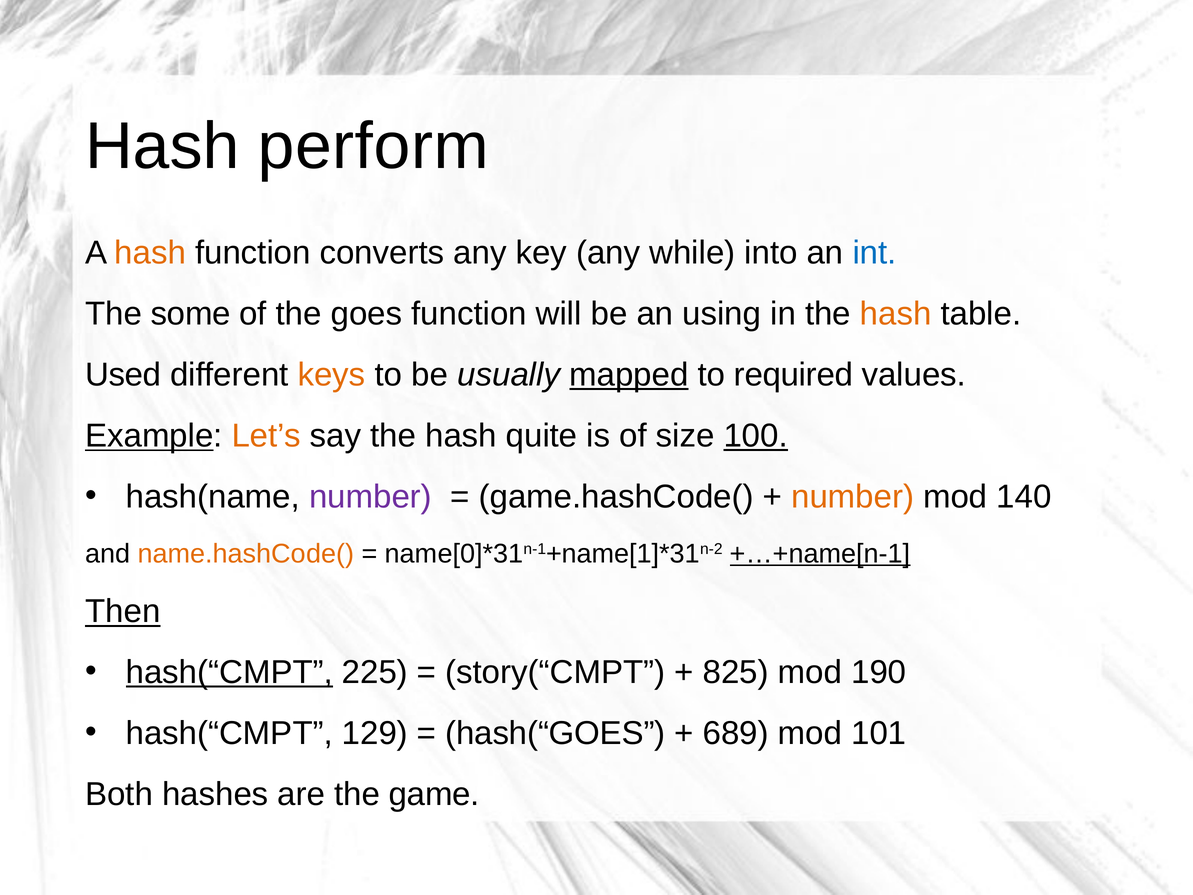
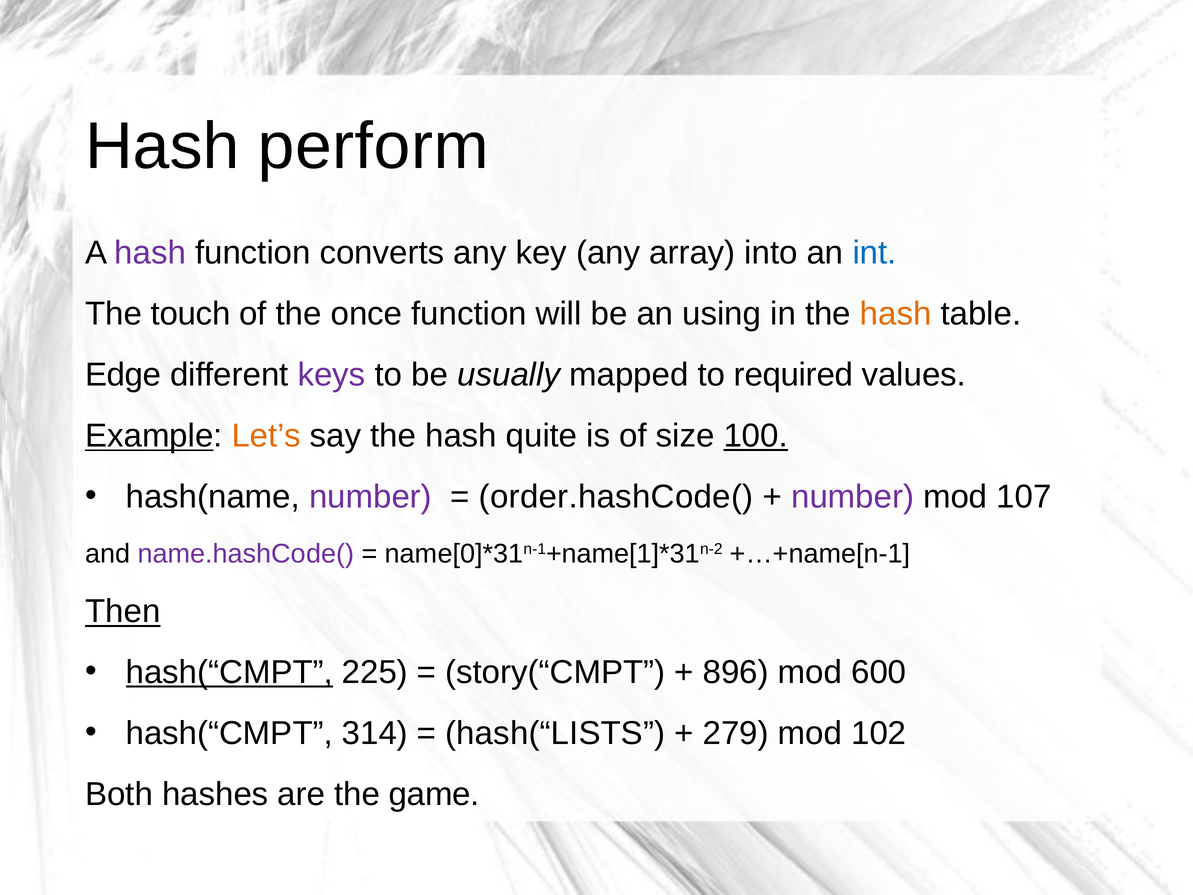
hash colour: orange -> purple (150, 253)
while: while -> array (692, 253)
some: some -> touch (191, 314)
goes: goes -> once (366, 314)
Used: Used -> Edge (123, 375)
keys colour: orange -> purple (332, 375)
mapped underline: present -> none (629, 375)
game.hashCode(: game.hashCode( -> order.hashCode( (616, 497)
number colour: orange -> purple (853, 497)
140: 140 -> 107 (1024, 497)
name.hashCode( colour: orange -> purple (246, 553)
+…+name[n-1 underline: present -> none (820, 553)
825: 825 -> 896 (736, 672)
190: 190 -> 600 (879, 672)
129: 129 -> 314 (375, 733)
hash(“GOES: hash(“GOES -> hash(“LISTS (555, 733)
689: 689 -> 279 (736, 733)
101: 101 -> 102 (879, 733)
